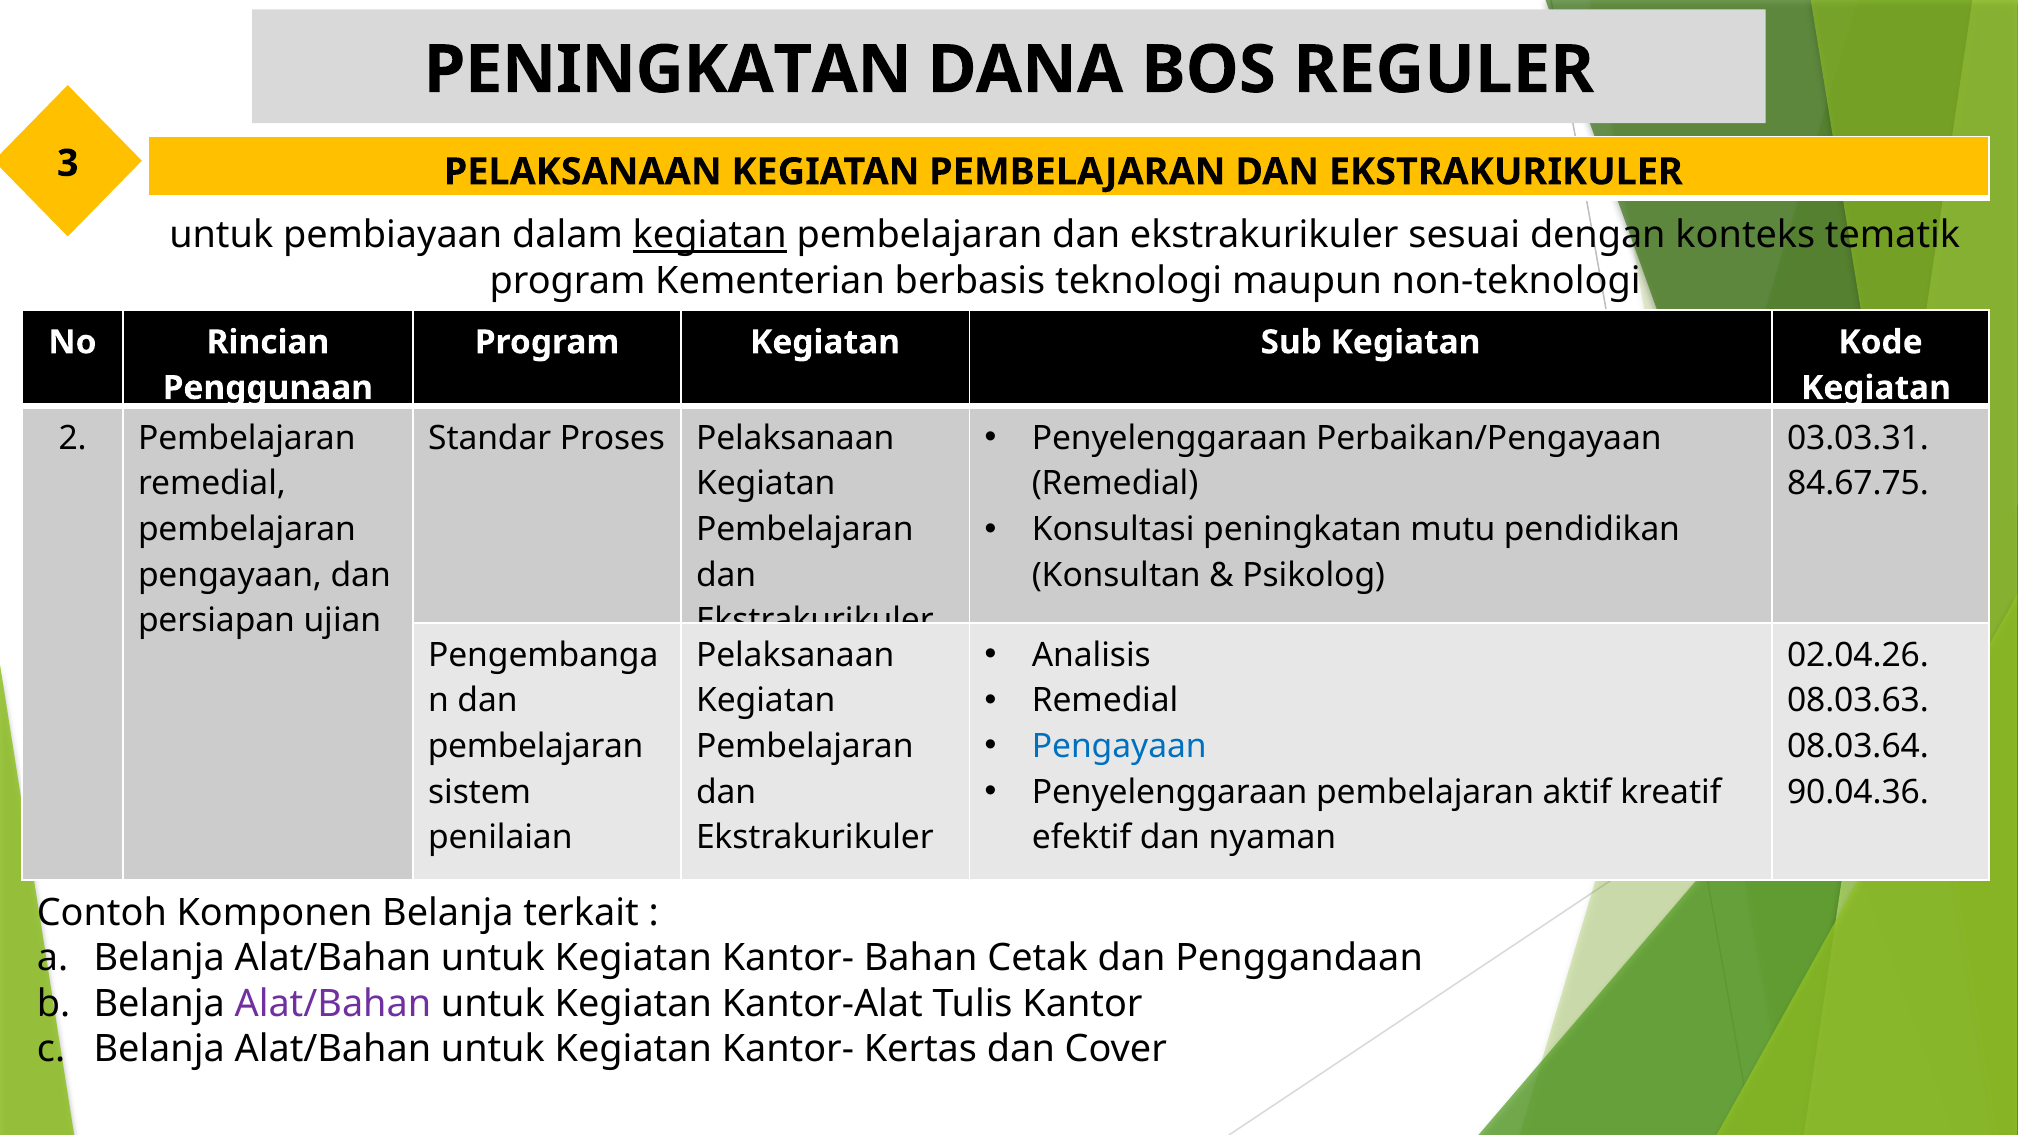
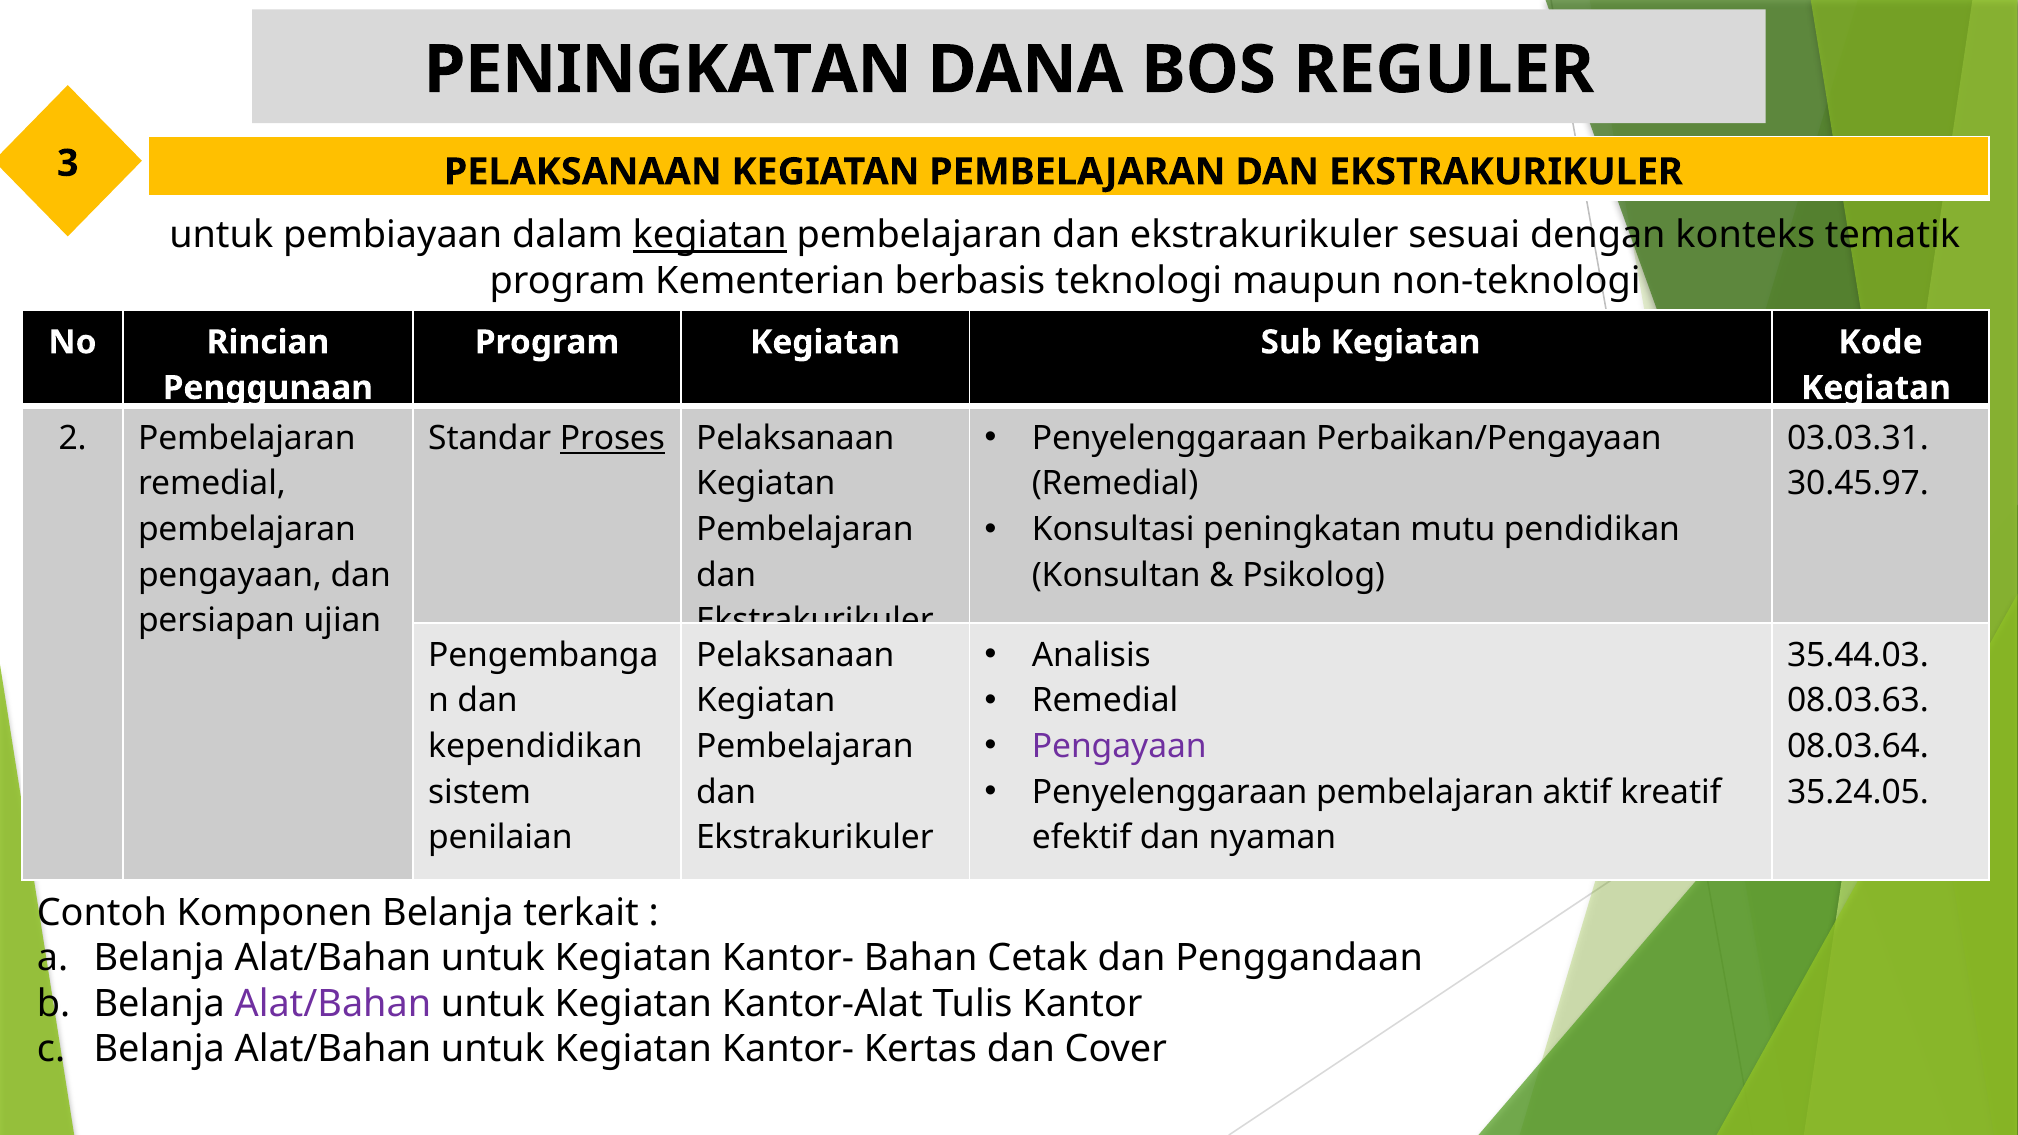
Proses underline: none -> present (612, 438)
84.67.75: 84.67.75 -> 30.45.97 (1858, 484)
02.04.26: 02.04.26 -> 35.44.03 (1858, 655)
Pengayaan colour: blue -> purple (1119, 746)
pembelajaran: pembelajaran -> kependidikan (535, 746)
90.04.36: 90.04.36 -> 35.24.05 (1858, 792)
